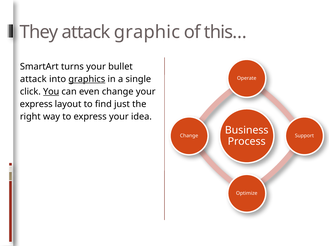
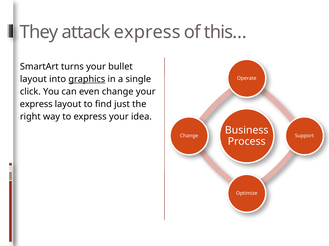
attack graphic: graphic -> express (147, 32)
attack: attack -> layout (33, 79)
You underline: present -> none (51, 92)
